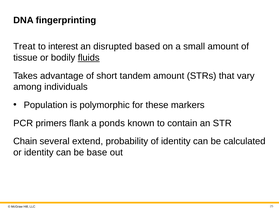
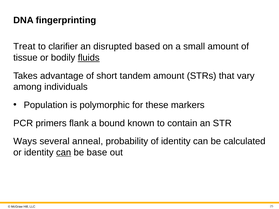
interest: interest -> clarifier (63, 47)
ponds: ponds -> bound (112, 123)
Chain: Chain -> Ways (25, 141)
extend: extend -> anneal (88, 141)
can underline: none -> present (64, 153)
